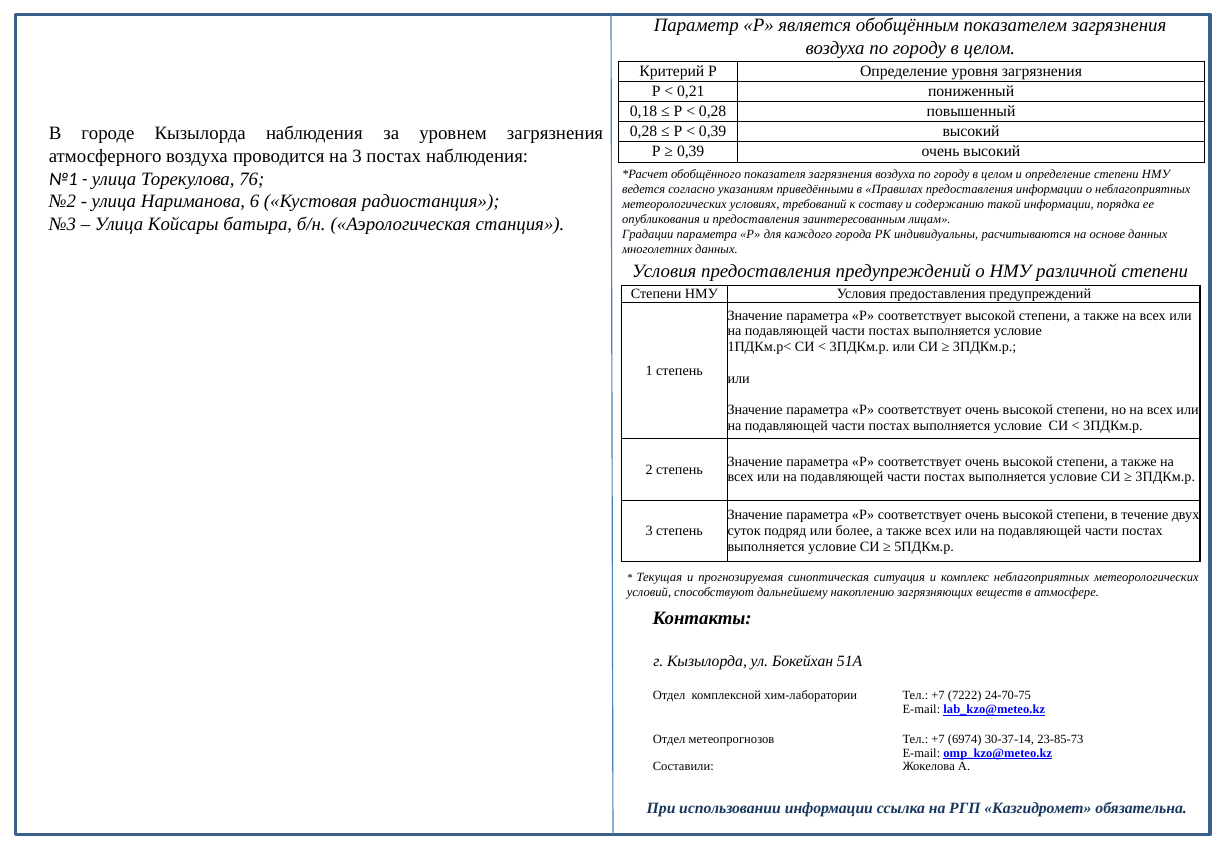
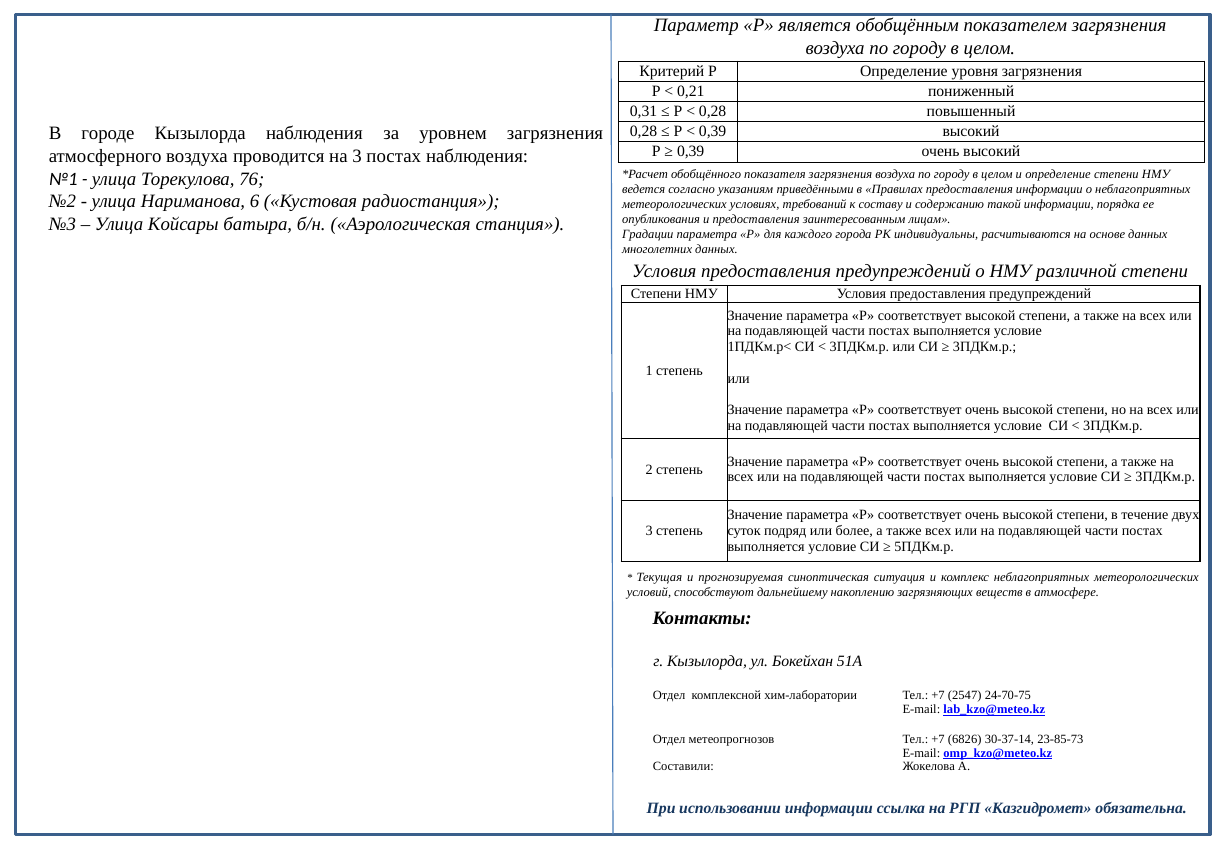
0,18: 0,18 -> 0,31 (644, 111)
7222: 7222 -> 2547 (965, 696)
6974: 6974 -> 6826 (965, 739)
